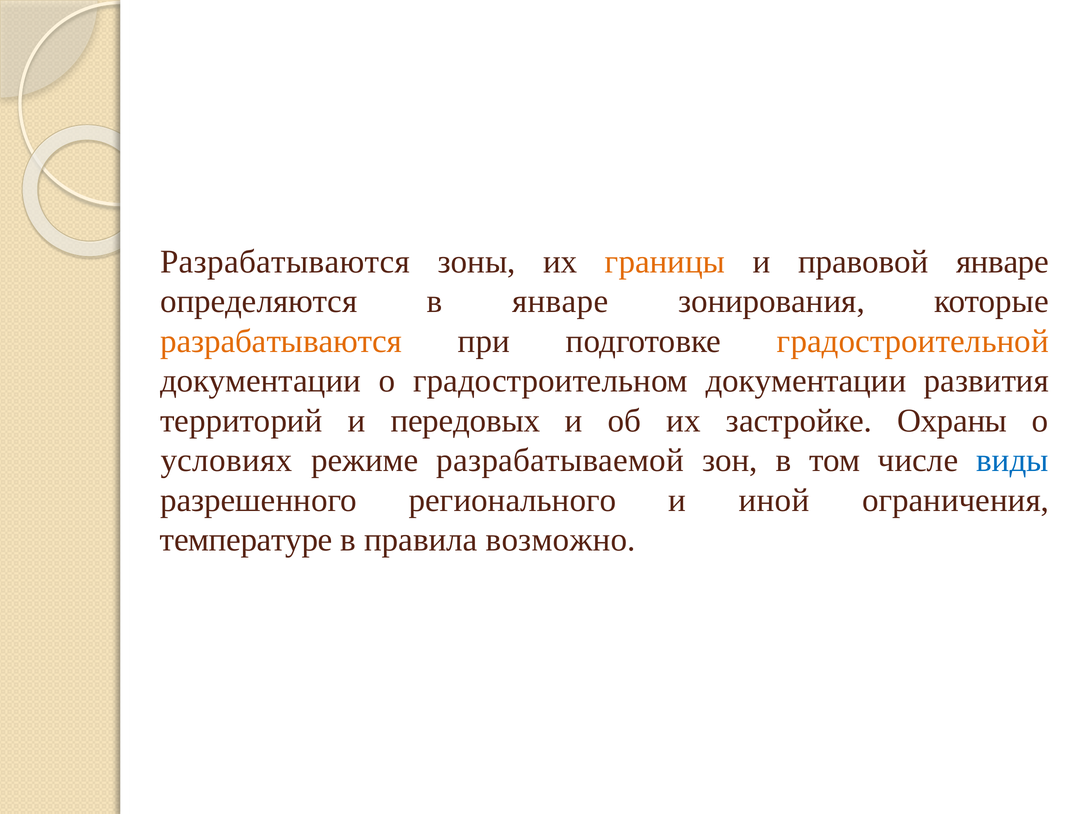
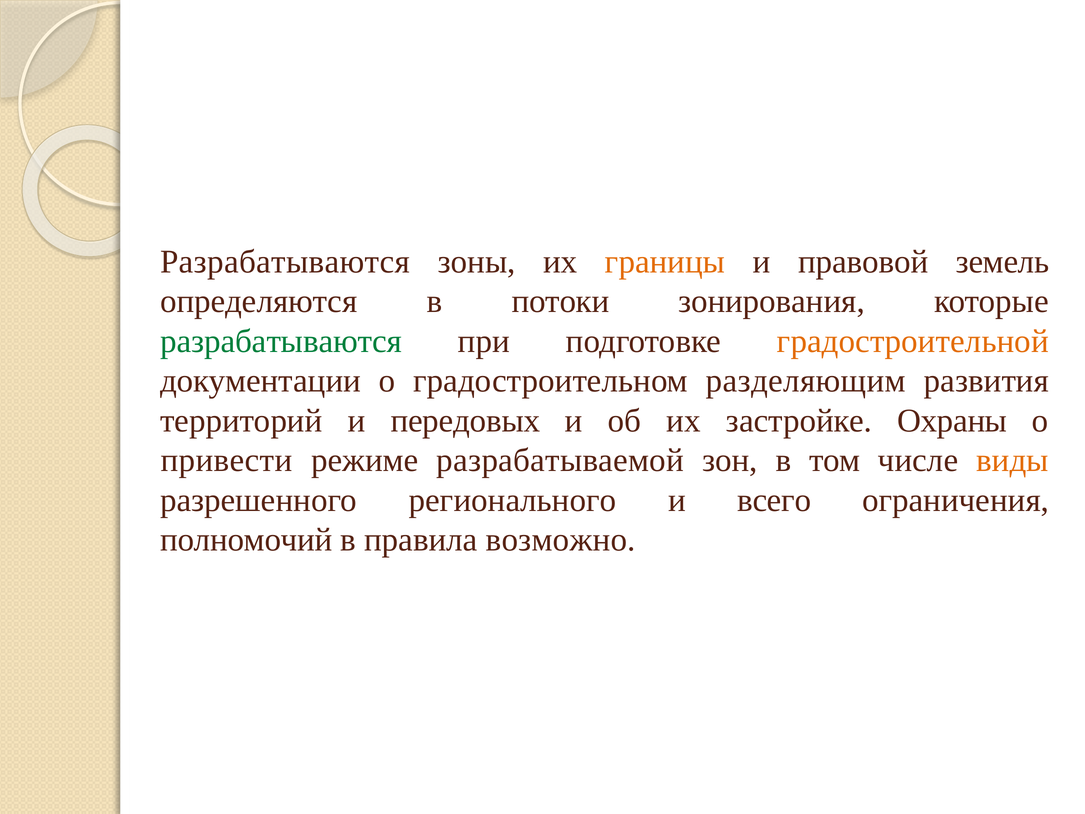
правовой январе: январе -> земель (1002, 262)
в январе: январе -> потоки (561, 301)
разрабатываются colour: orange -> green (281, 341)
градостроительном документации: документации -> разделяющим (806, 381)
условиях: условиях -> привести (226, 460)
виды colour: blue -> orange (1012, 460)
иной: иной -> всего (774, 500)
температуре: температуре -> полномочий (246, 540)
